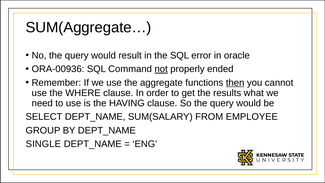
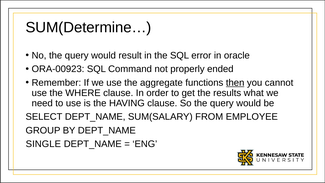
SUM(Aggregate…: SUM(Aggregate… -> SUM(Determine… (88, 27)
ORA-00936: ORA-00936 -> ORA-00923 (58, 69)
not underline: present -> none (161, 69)
